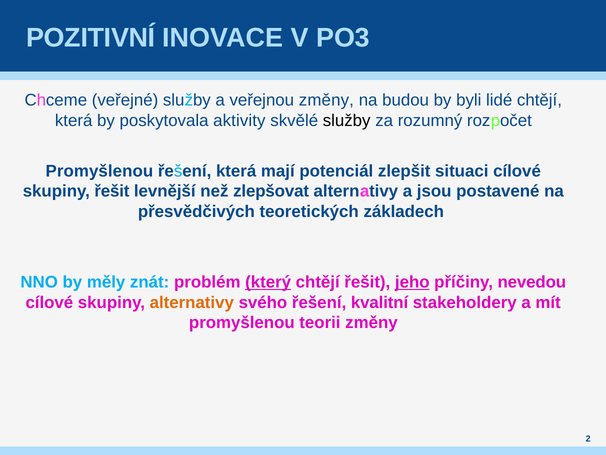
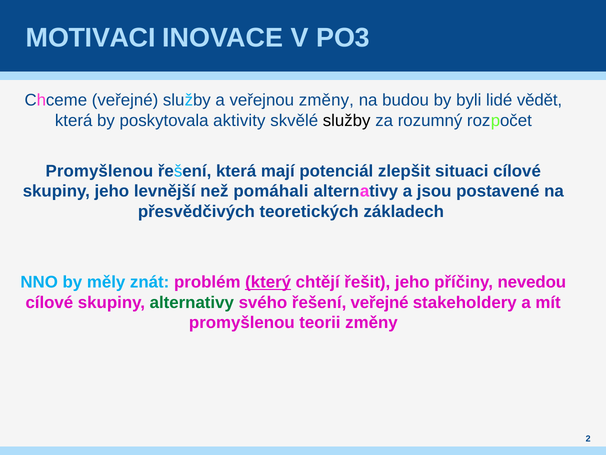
POZITIVNÍ: POZITIVNÍ -> MOTIVACI (91, 38)
lidé chtějí: chtějí -> vědět (540, 100)
skupiny řešit: řešit -> jeho (112, 191)
zlepšovat: zlepšovat -> pomáhali (271, 191)
jeho underline: present -> none (412, 282)
alternativy colour: orange -> green (192, 302)
řešení kvalitní: kvalitní -> veřejné (380, 302)
